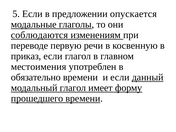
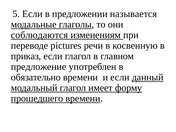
опускается: опускается -> называется (133, 14)
первую: первую -> pictures (66, 46)
местоимения: местоимения -> предложение (39, 67)
